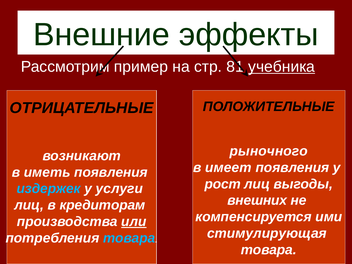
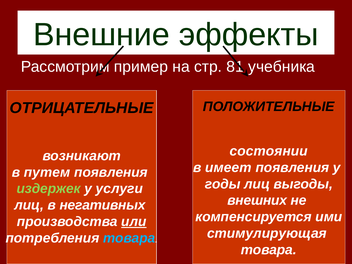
учебника underline: present -> none (282, 67)
рыночного: рыночного -> состоянии (269, 151)
иметь: иметь -> путем (47, 172)
рост: рост -> годы (223, 184)
издержек colour: light blue -> light green (49, 189)
кредиторам: кредиторам -> негативных (102, 205)
